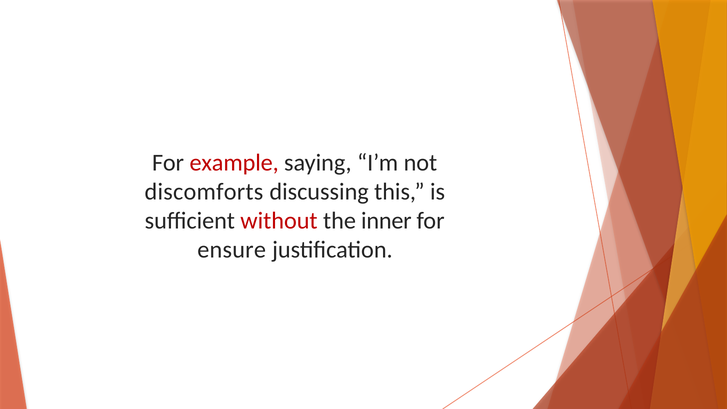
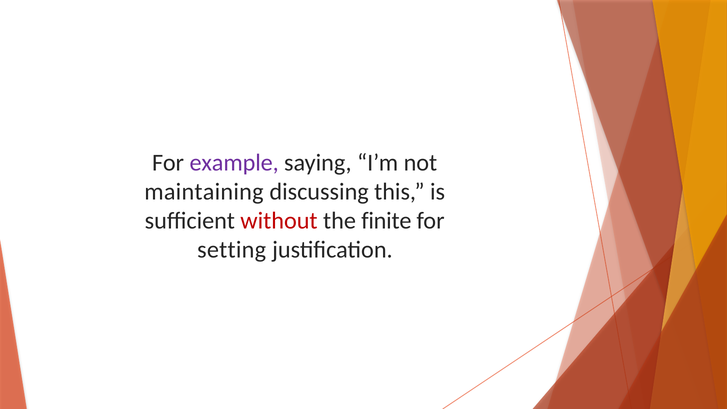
example colour: red -> purple (234, 163)
discomforts: discomforts -> maintaining (204, 192)
inner: inner -> finite (386, 221)
ensure: ensure -> setting (232, 250)
